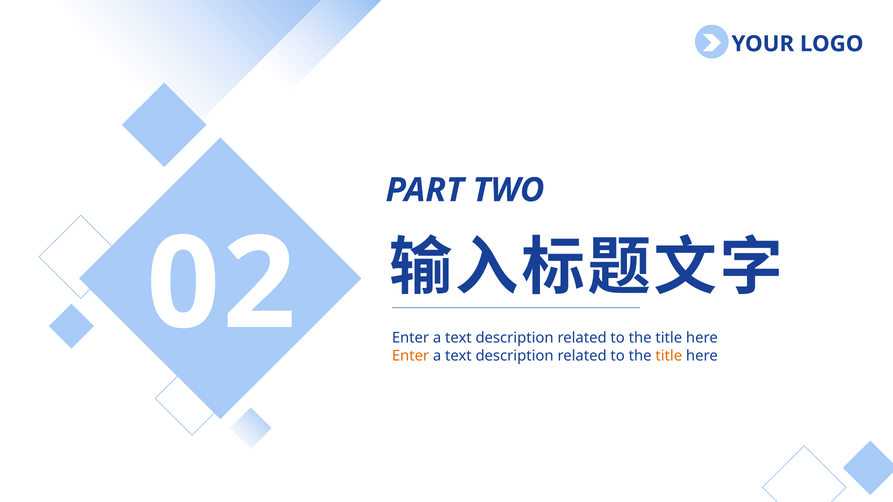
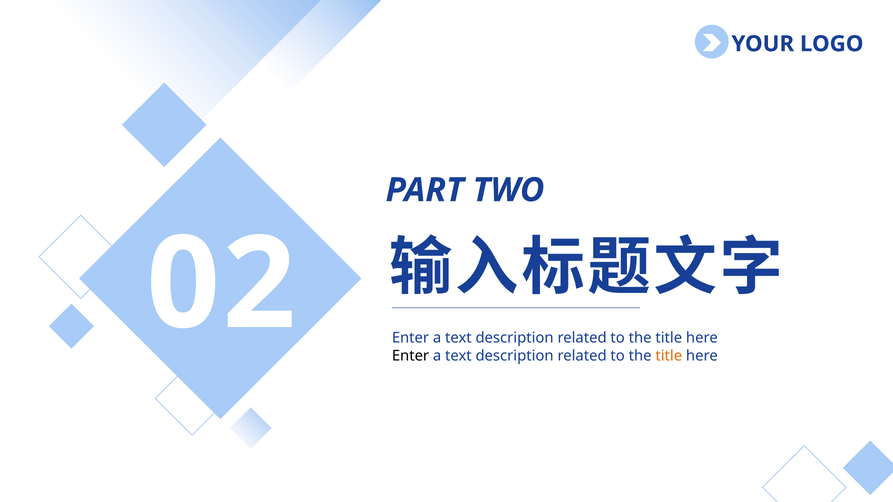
Enter colour: orange -> black (411, 356)
